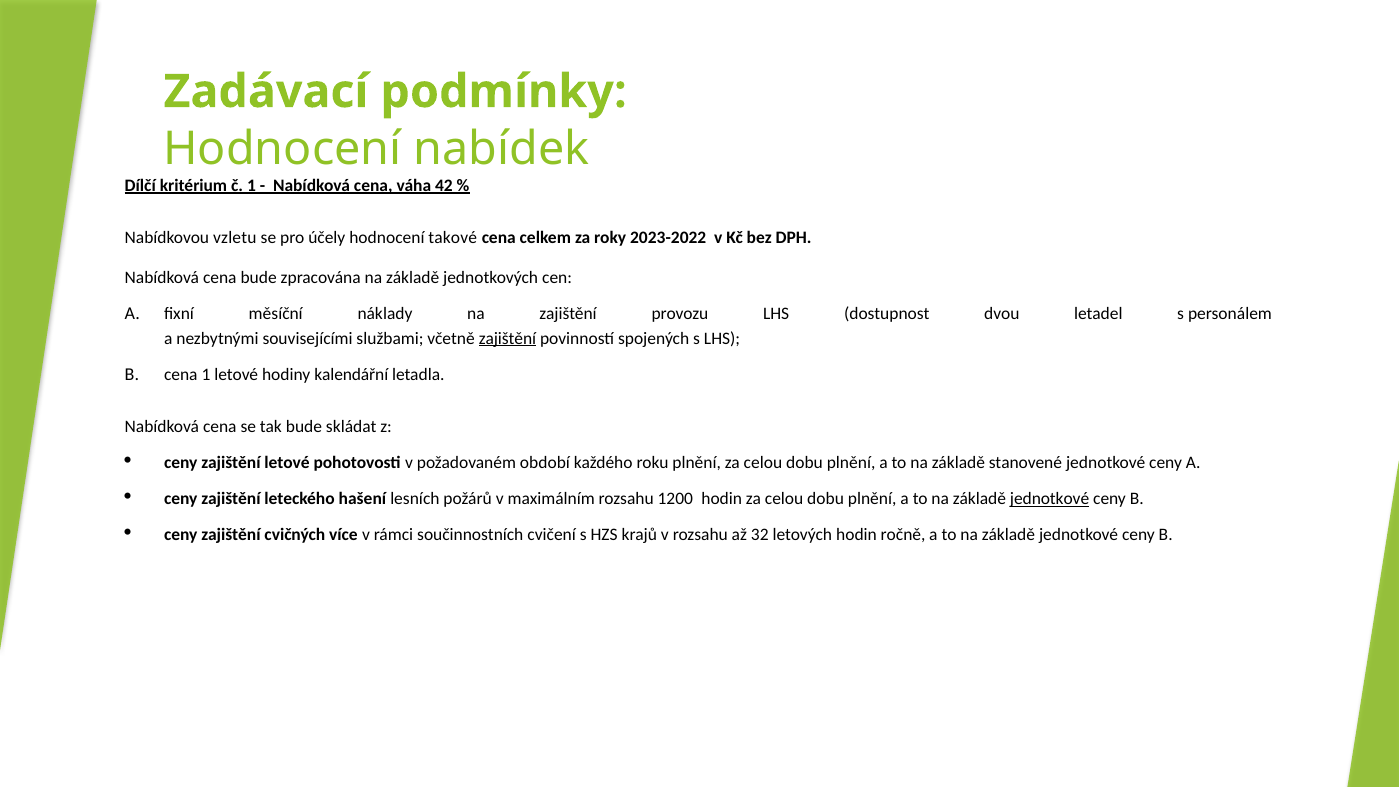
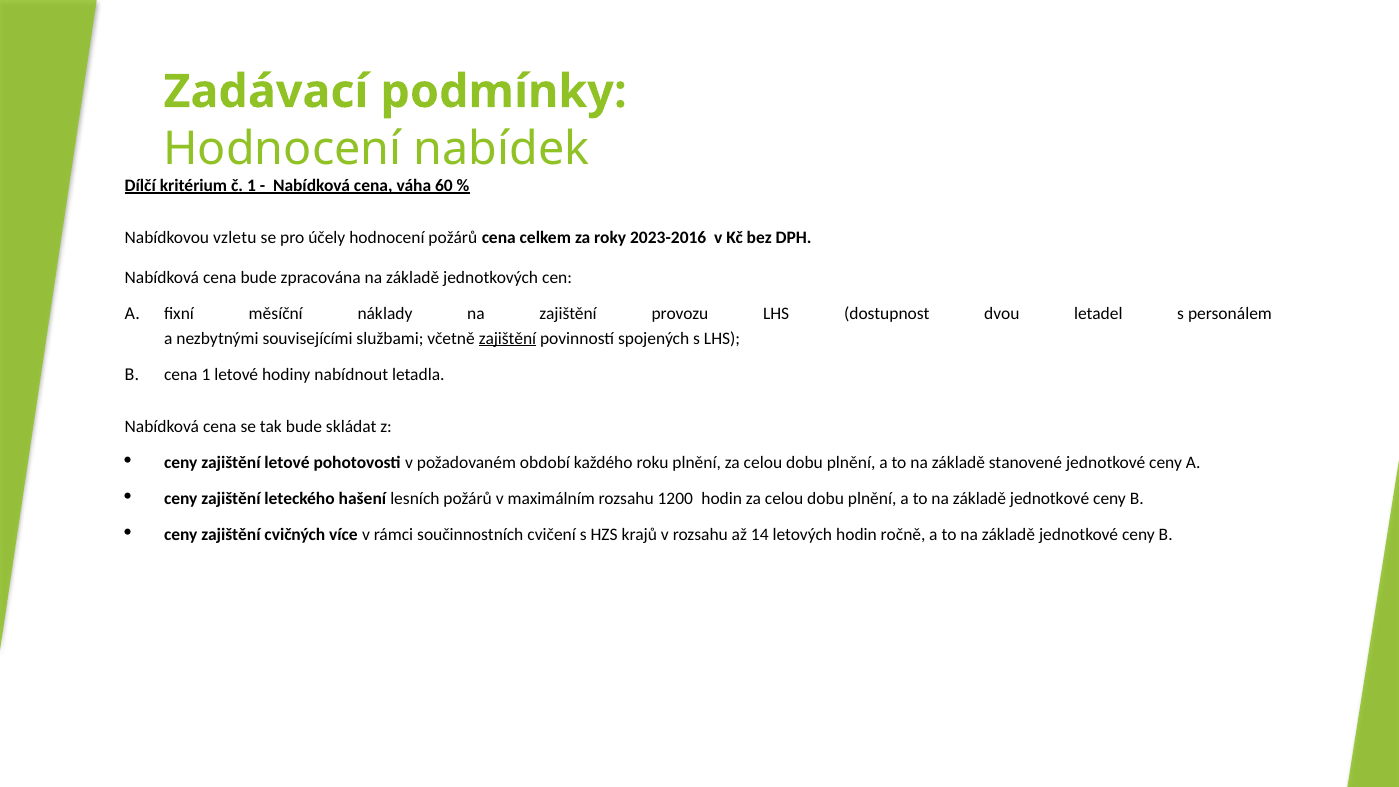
42: 42 -> 60 (444, 185)
hodnocení takové: takové -> požárů (453, 237)
2023-2022: 2023-2022 -> 2023-2016 (668, 237)
kalendářní: kalendářní -> nabídnout (351, 374)
jednotkové underline: present -> none (1050, 499)
32: 32 -> 14 (760, 535)
